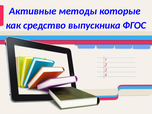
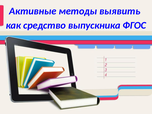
которые: которые -> выявить (120, 11)
